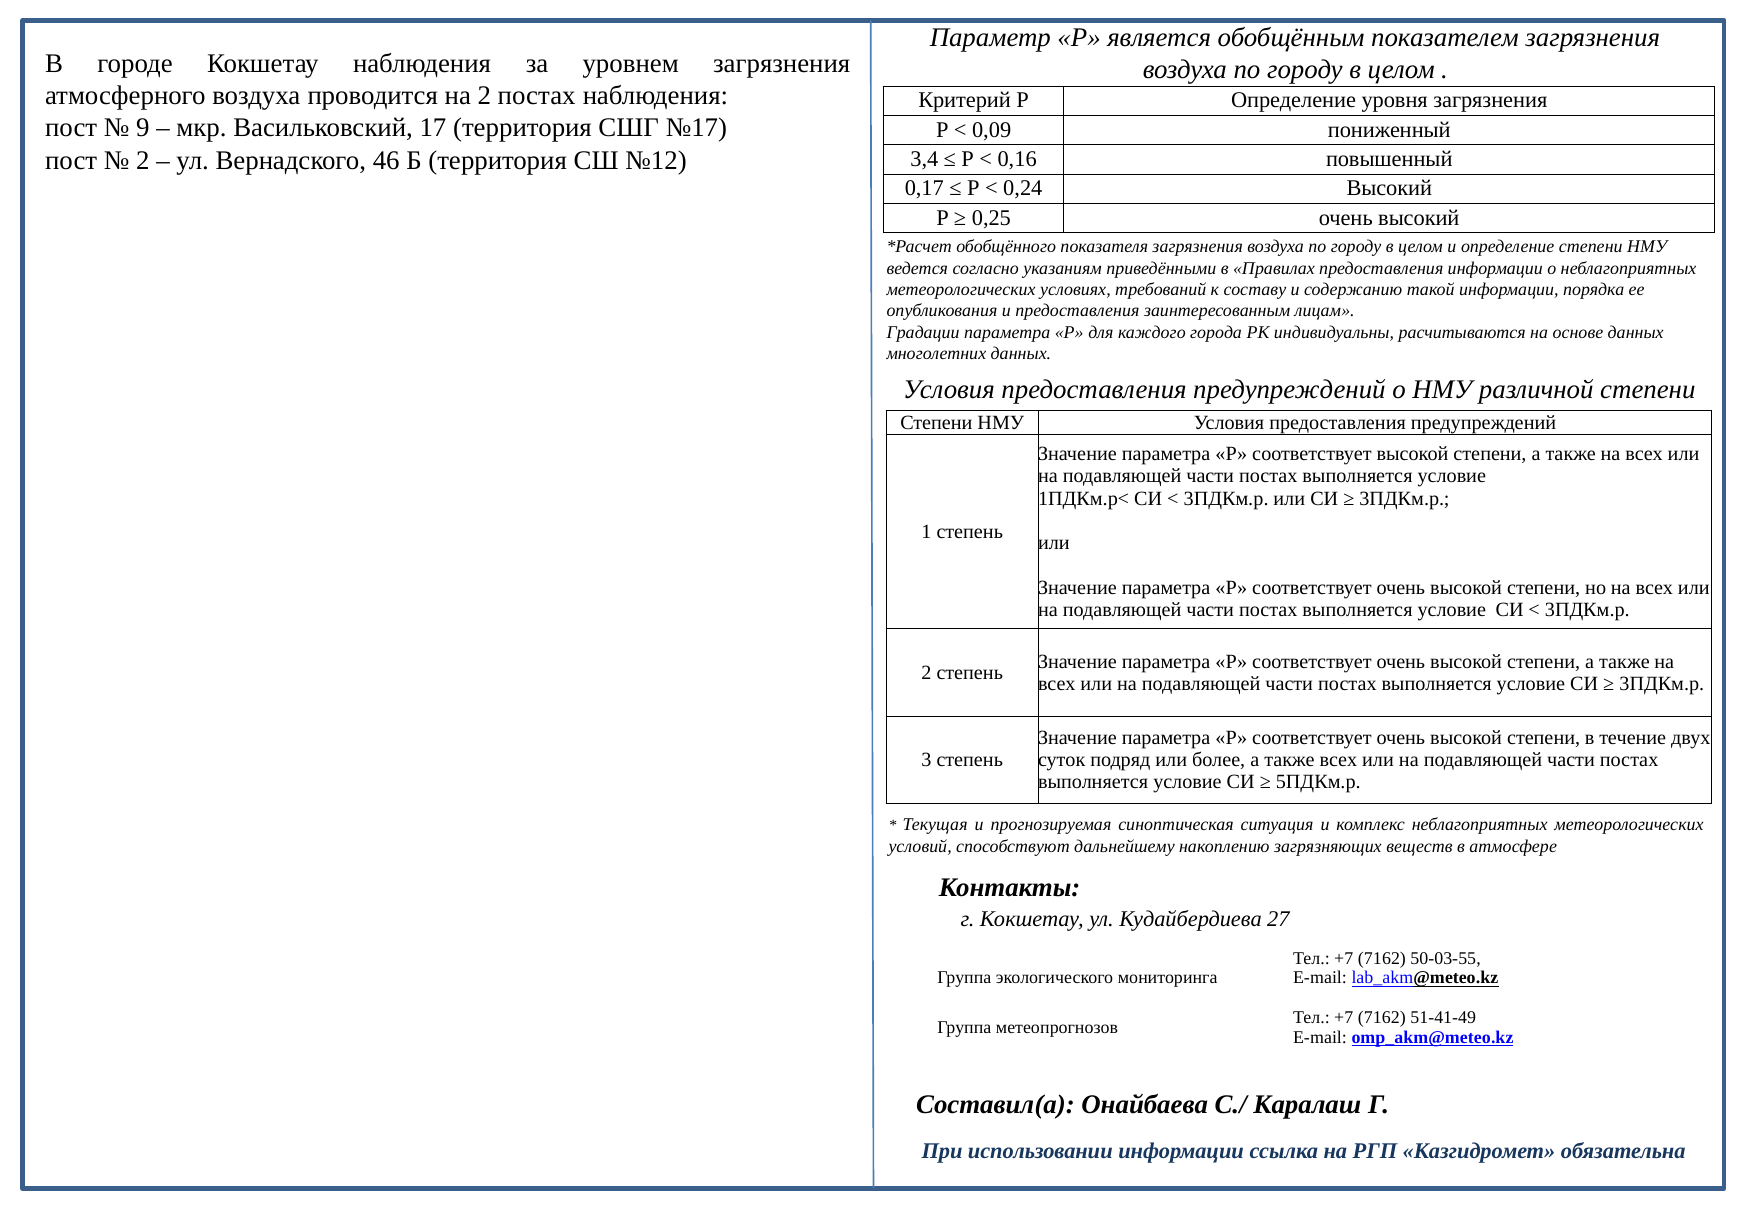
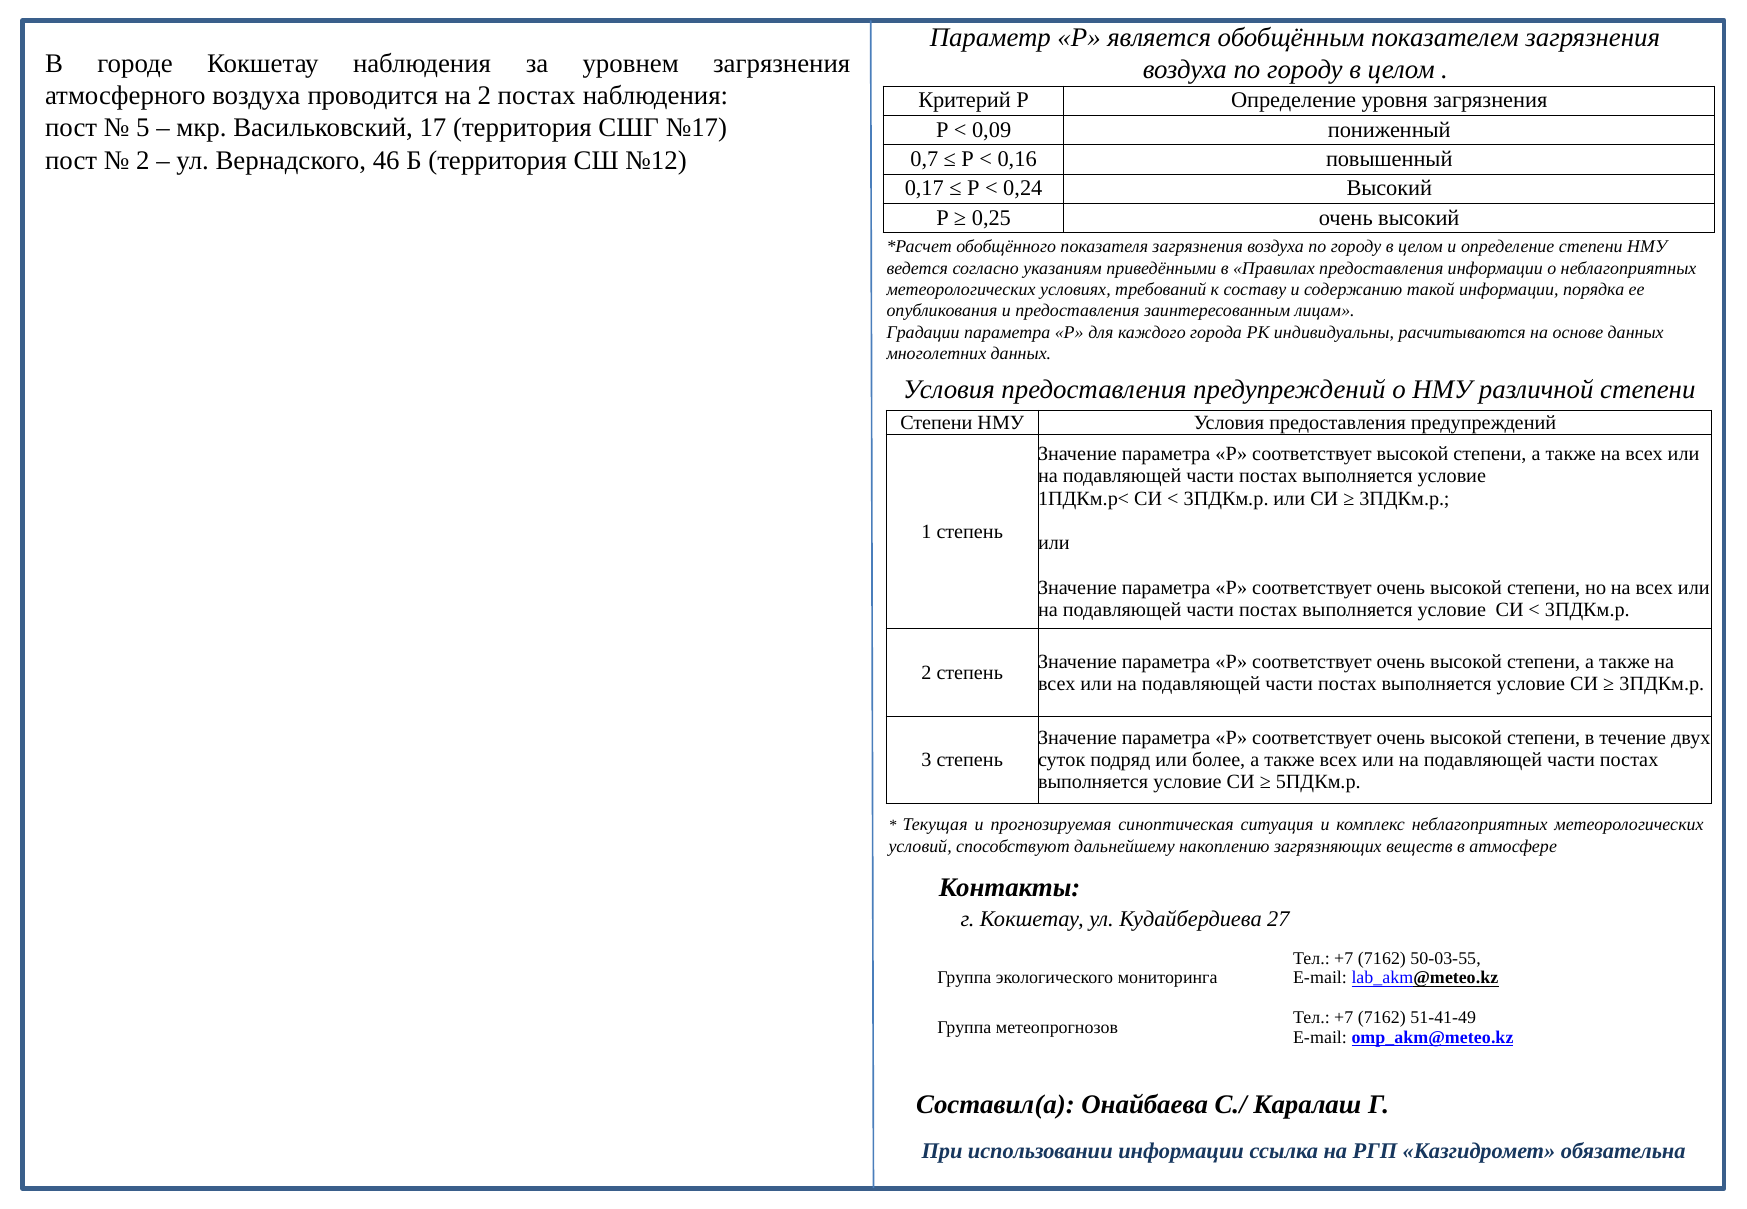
9: 9 -> 5 (143, 128)
3,4: 3,4 -> 0,7 (924, 159)
